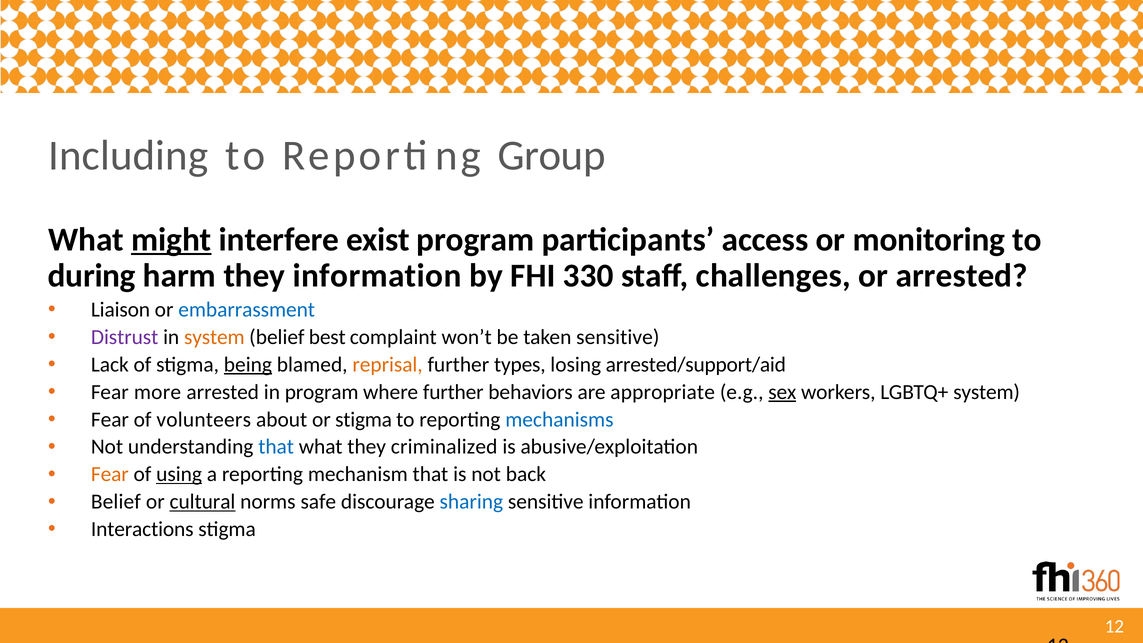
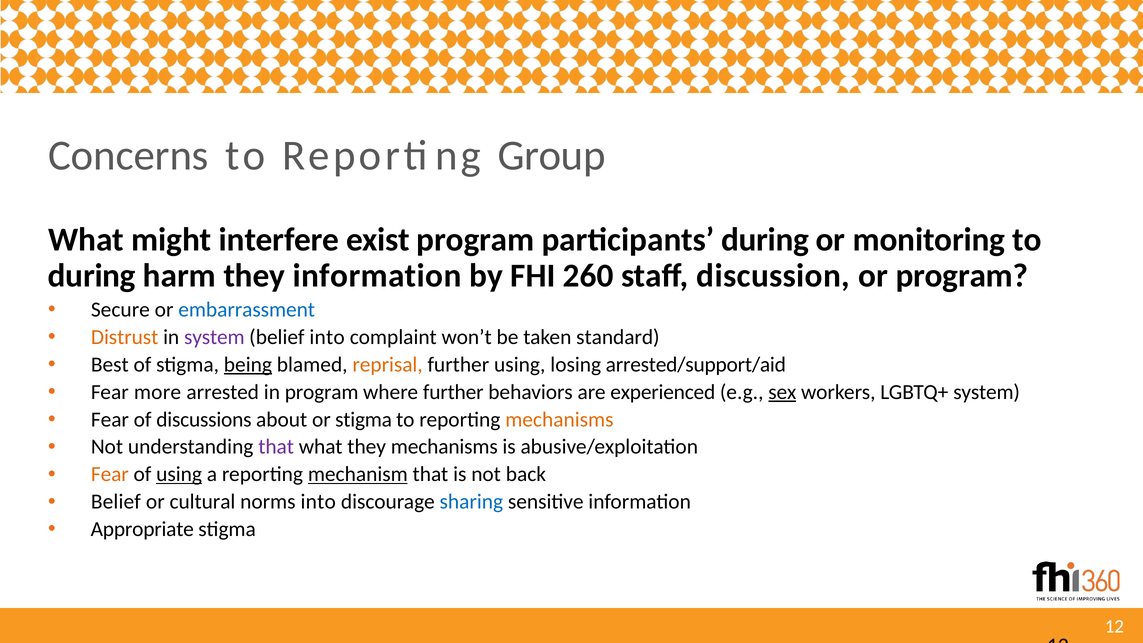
Including: Including -> Concerns (128, 155)
might underline: present -> none (171, 240)
participants access: access -> during (765, 240)
330: 330 -> 260 (588, 276)
challenges: challenges -> discussion (773, 276)
or arrested: arrested -> program (962, 276)
Liaison: Liaison -> Secure (120, 310)
Distrust colour: purple -> orange (125, 337)
system colour: orange -> purple (214, 337)
belief best: best -> into (327, 337)
taken sensitive: sensitive -> standard (618, 337)
Lack: Lack -> Best (110, 365)
further types: types -> using (520, 365)
appropriate: appropriate -> experienced (663, 392)
volunteers: volunteers -> discussions (204, 419)
mechanisms colour: blue -> orange (559, 419)
that colour: blue -> purple (276, 447)
they criminalized: criminalized -> mechanisms (444, 447)
mechanism underline: none -> present (358, 474)
cultural underline: present -> none (202, 502)
norms safe: safe -> into (318, 502)
Interactions: Interactions -> Appropriate (142, 529)
